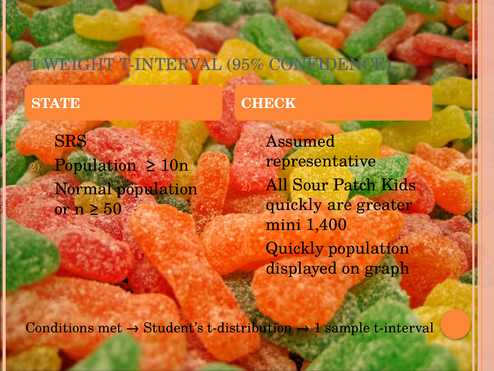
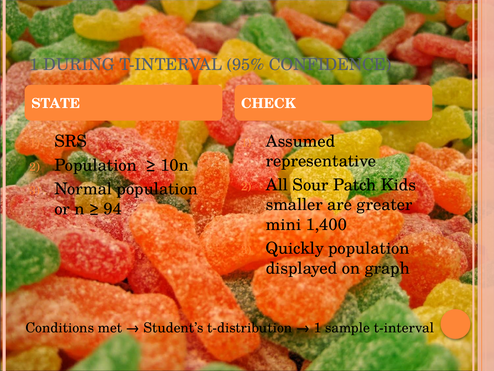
WEIGHT: WEIGHT -> DURING (79, 64)
quickly: quickly -> smaller (294, 205)
50: 50 -> 94 (113, 209)
